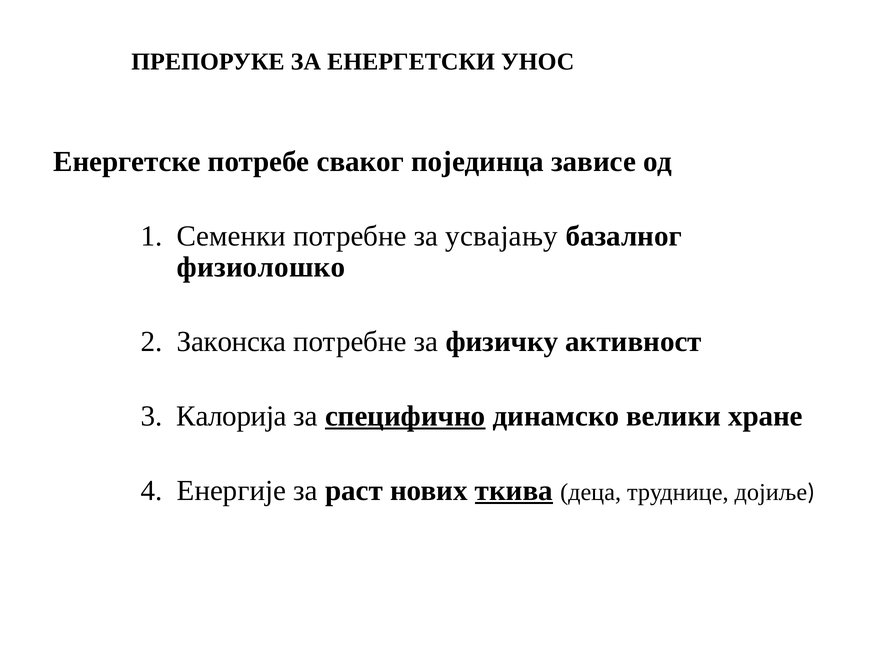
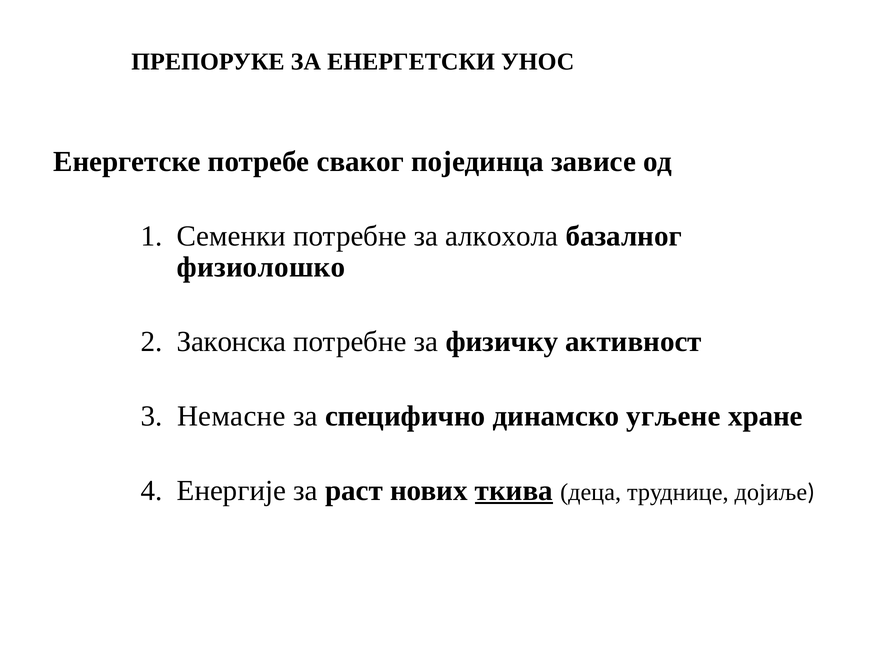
усвајању: усвајању -> алкохола (502, 236)
Калорија: Калорија -> Немасне (231, 416)
специфично underline: present -> none (405, 416)
велики: велики -> угљене (673, 416)
